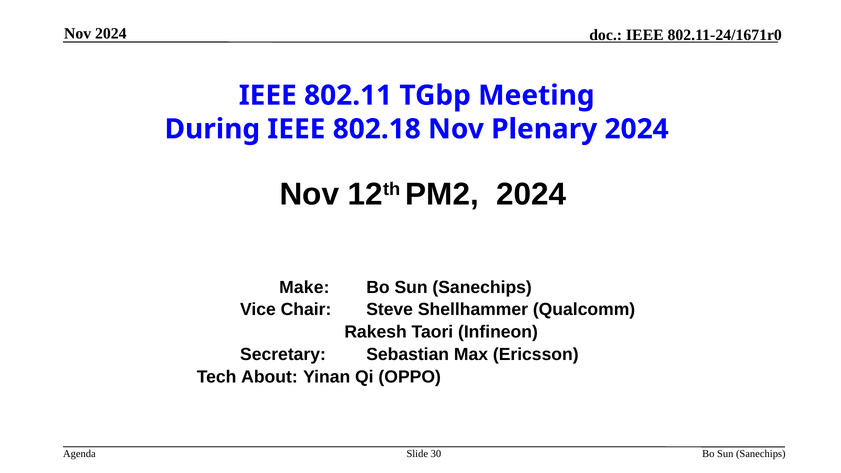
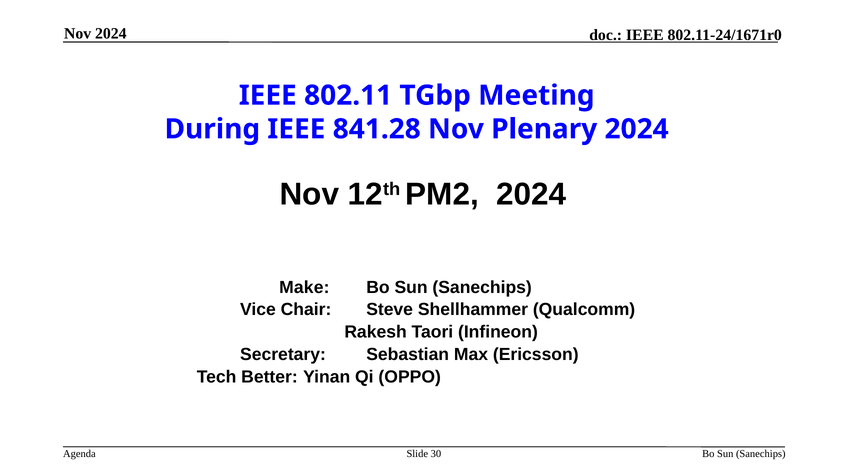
802.18: 802.18 -> 841.28 (377, 129)
About: About -> Better (269, 377)
